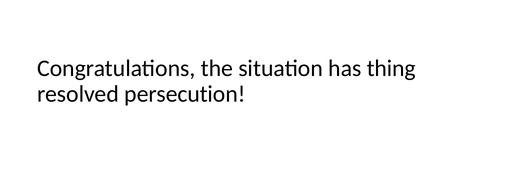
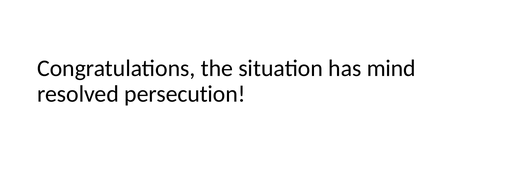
thing: thing -> mind (391, 69)
